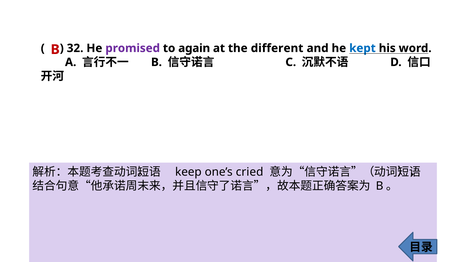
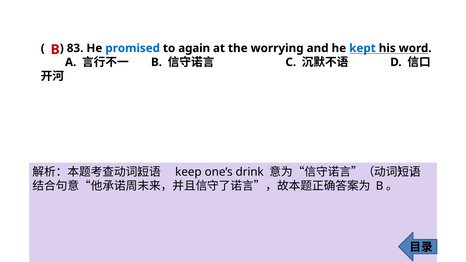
32: 32 -> 83 (75, 48)
promised colour: purple -> blue (133, 48)
different: different -> worrying (277, 48)
cried: cried -> drink (250, 172)
